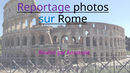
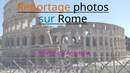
Reportage colour: purple -> orange (44, 7)
